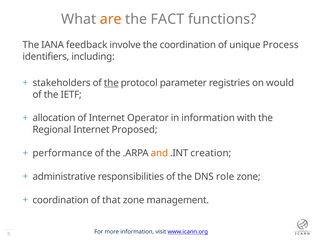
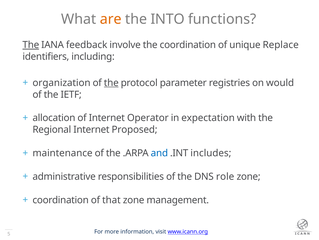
FACT: FACT -> INTO (168, 19)
The underline: none -> present (31, 45)
Process: Process -> Replace (281, 45)
stakeholders: stakeholders -> organization (62, 83)
in information: information -> expectation (208, 118)
performance: performance -> maintenance (63, 153)
and colour: orange -> blue (159, 153)
creation: creation -> includes (211, 153)
